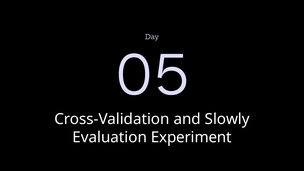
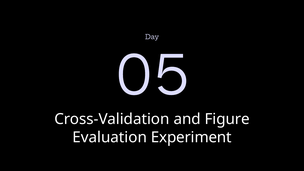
Slowly: Slowly -> Figure (227, 119)
